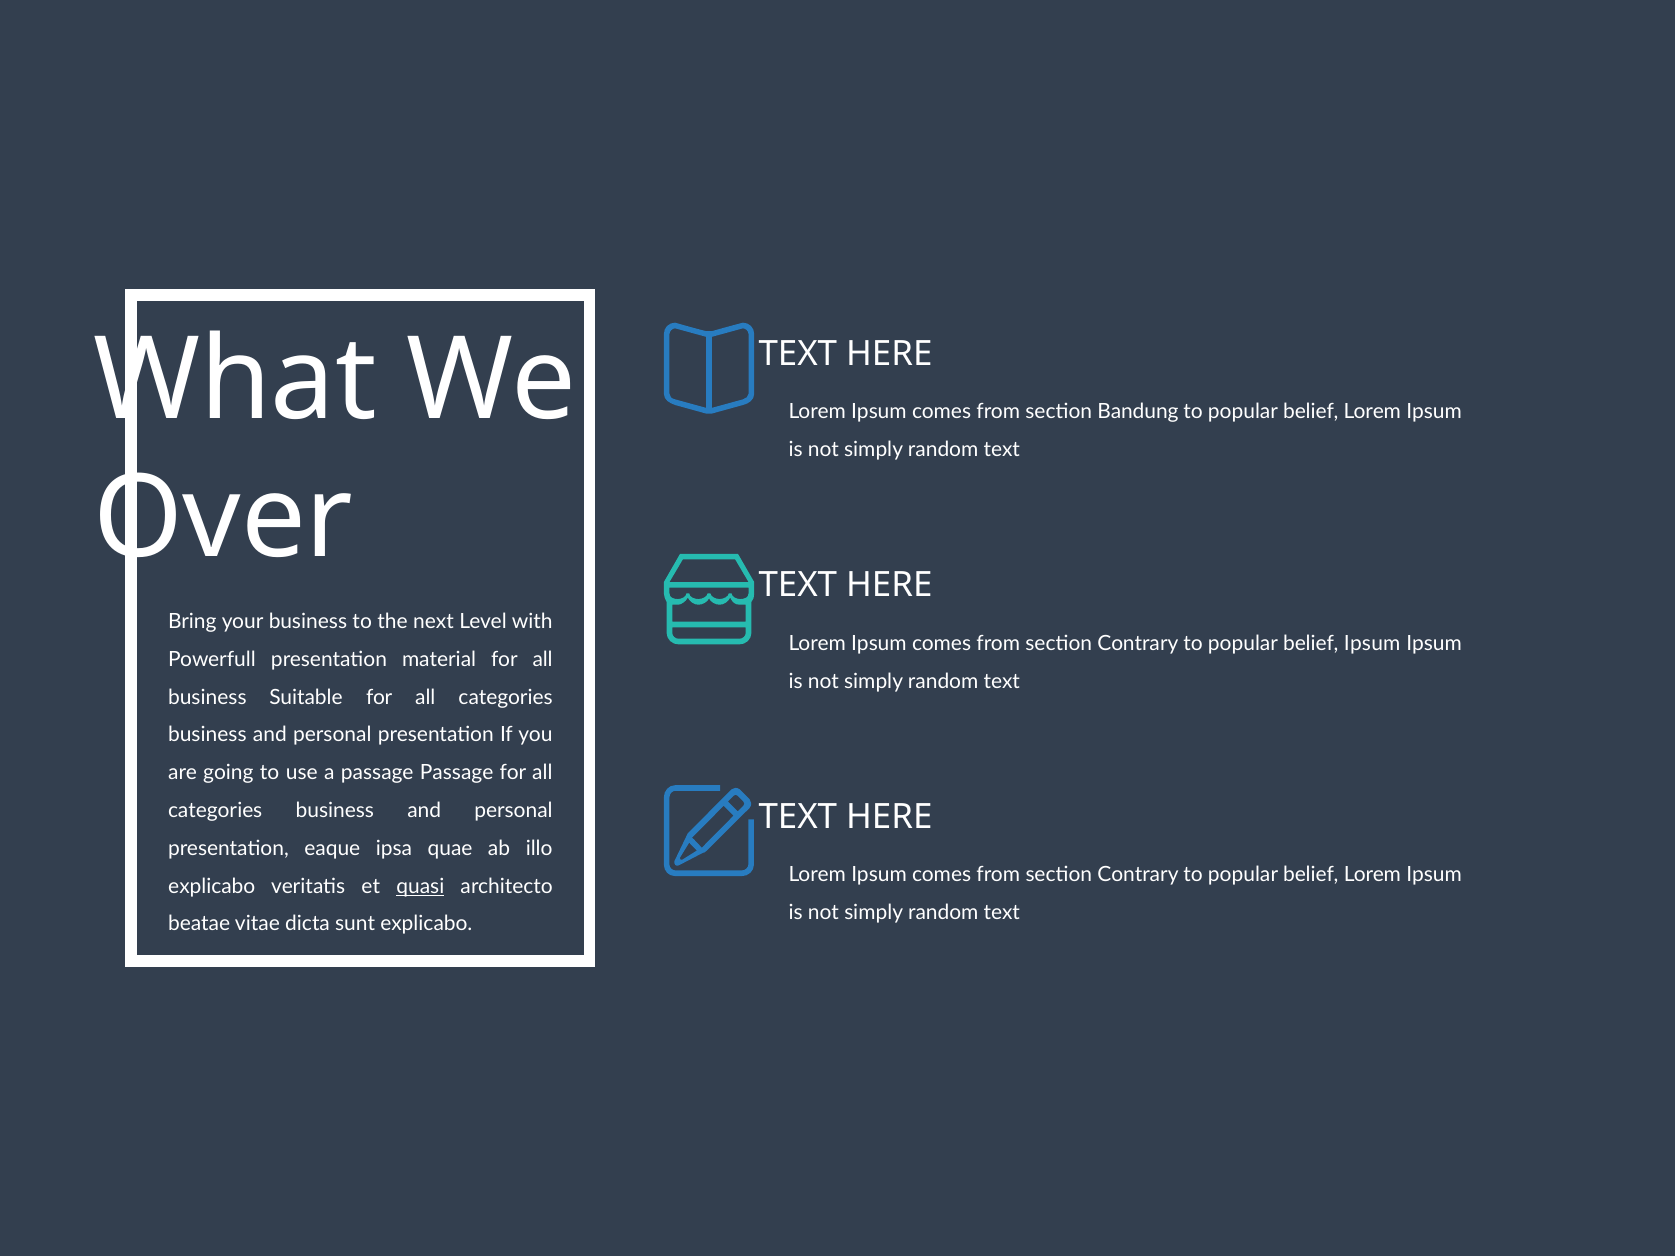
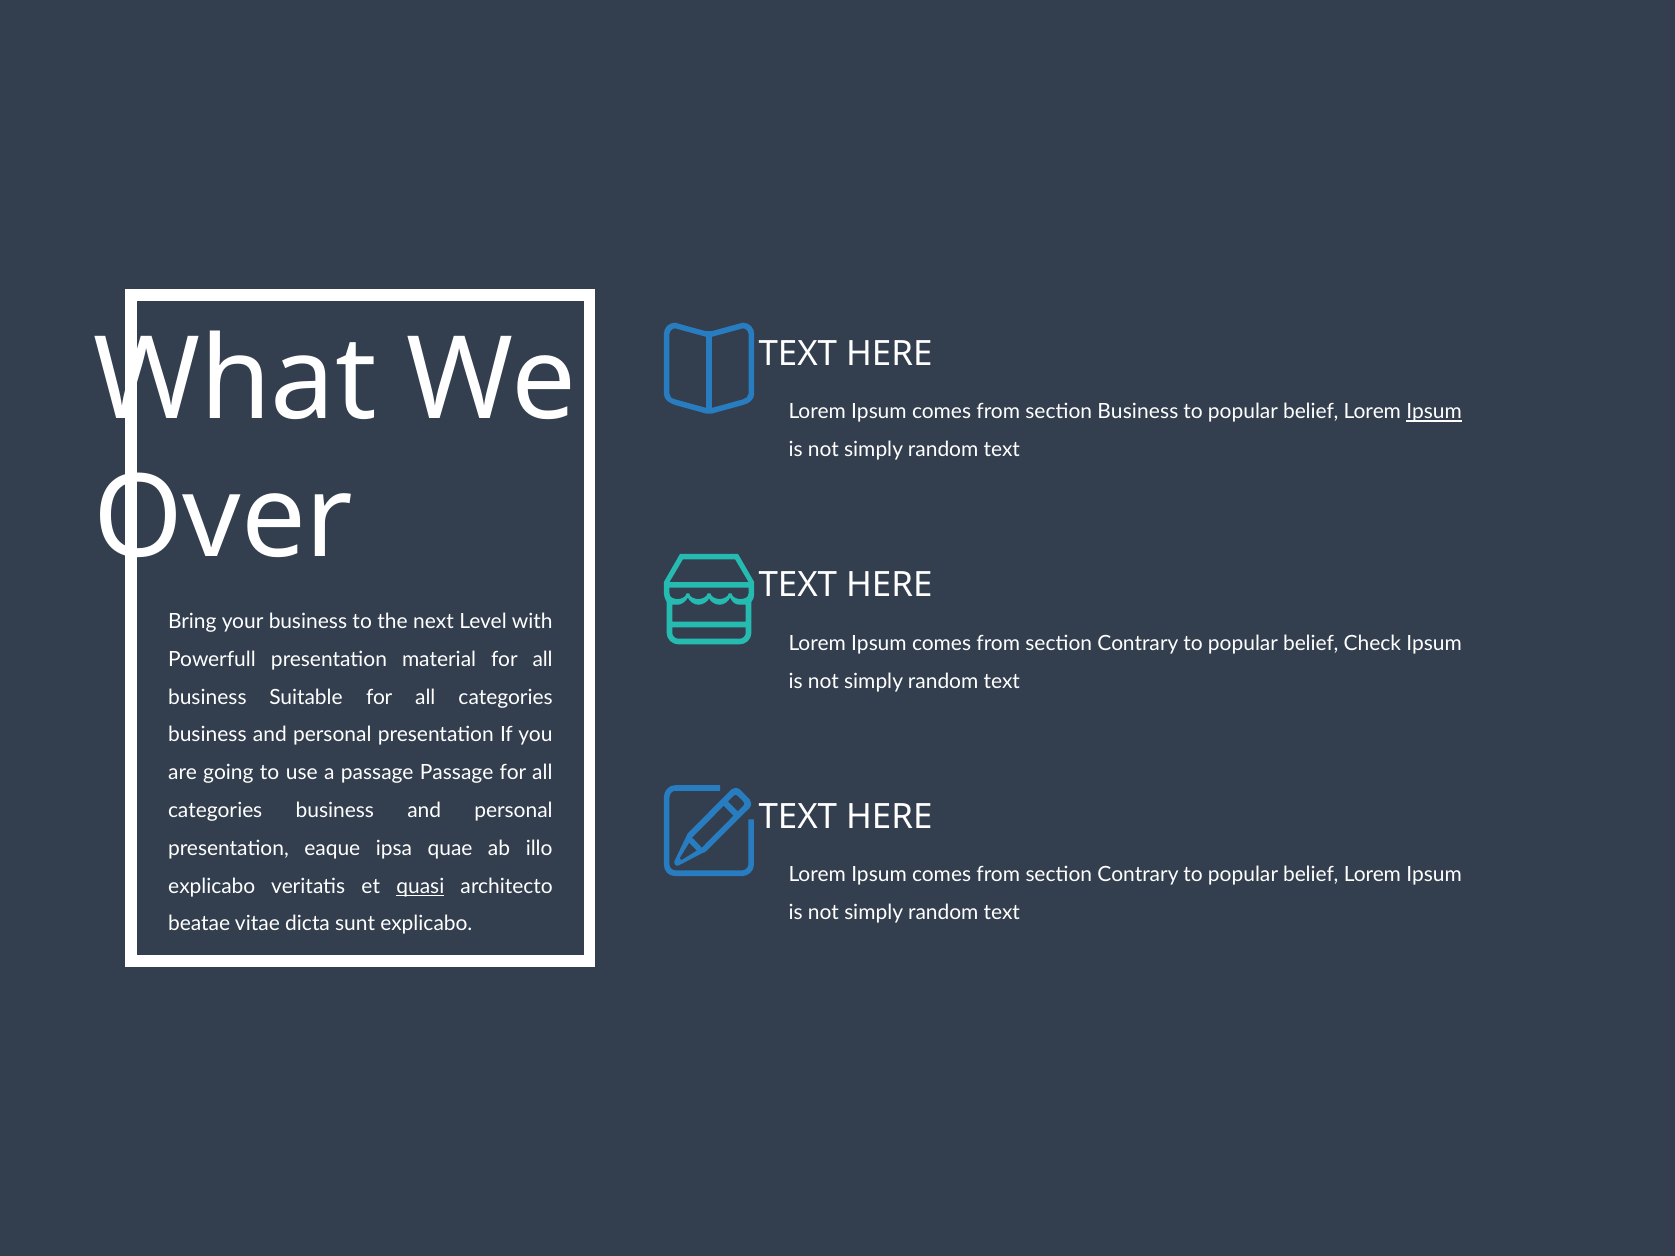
section Bandung: Bandung -> Business (1138, 412)
Ipsum underline: none -> present (1434, 412)
belief Ipsum: Ipsum -> Check (1372, 643)
